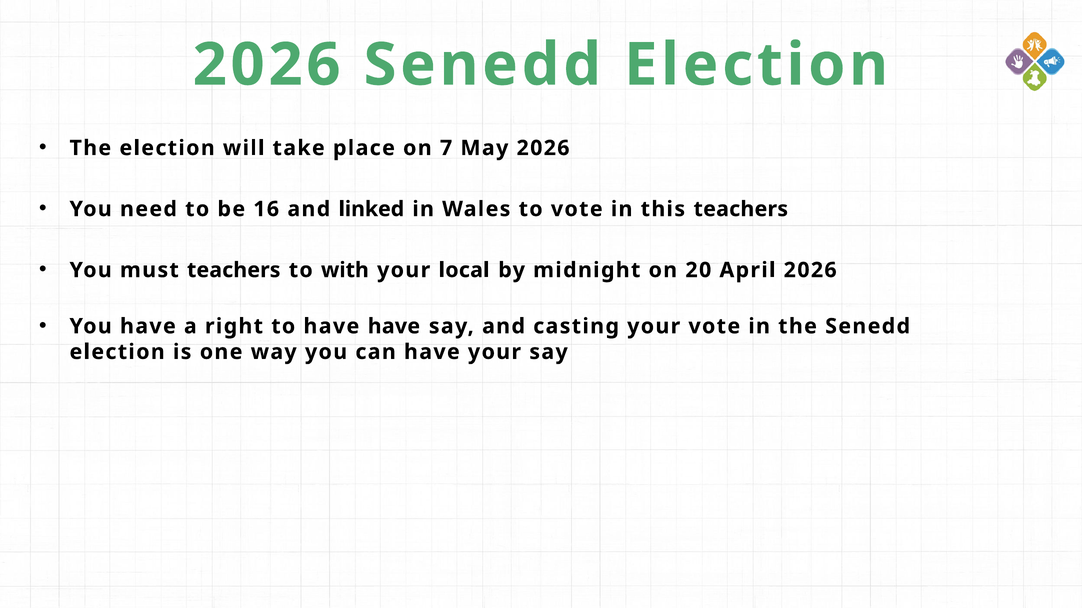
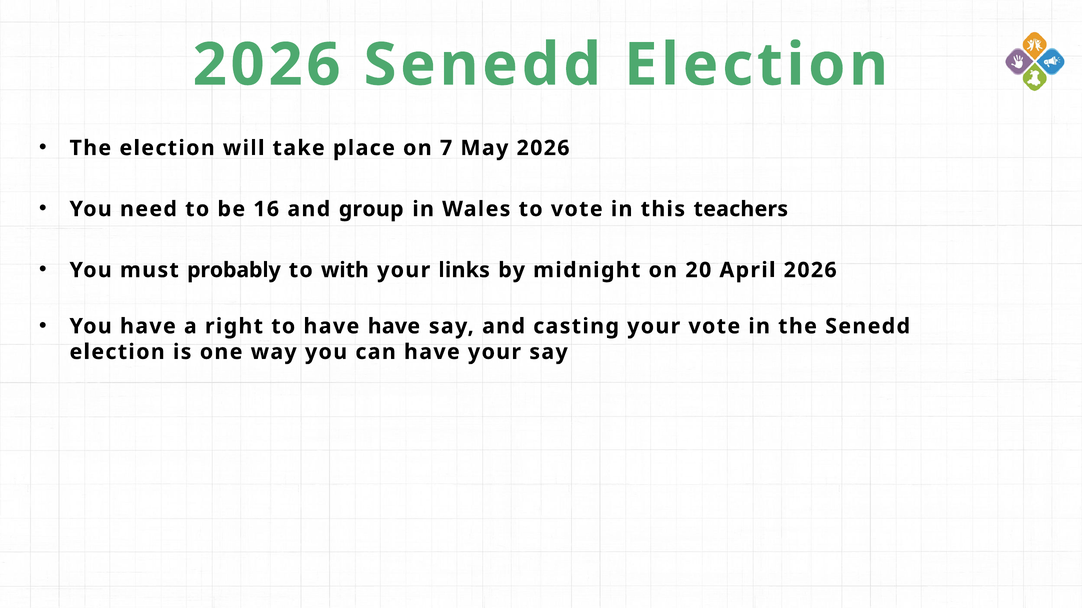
linked: linked -> group (371, 209)
must teachers: teachers -> probably (234, 270)
local: local -> links (464, 270)
